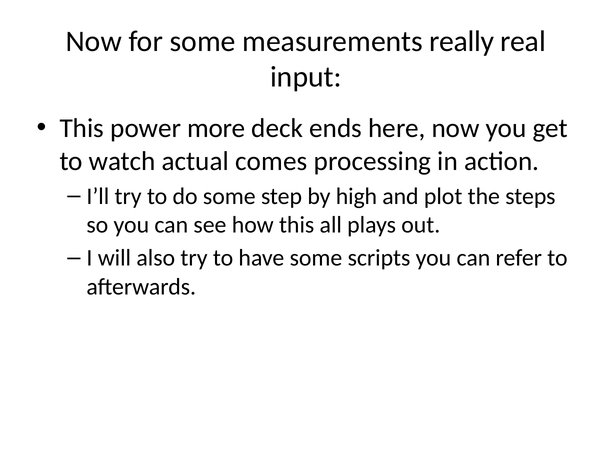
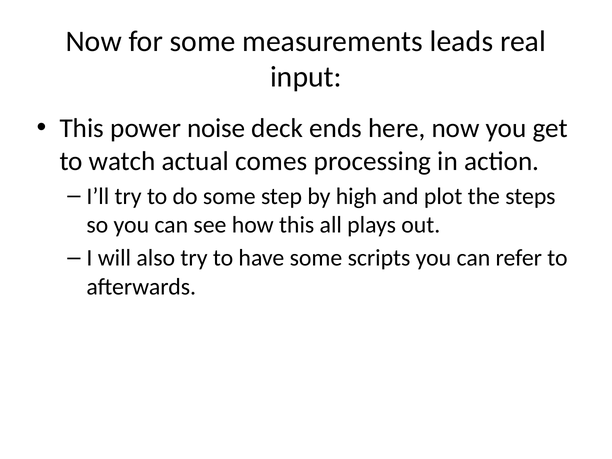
really: really -> leads (461, 41)
more: more -> noise (216, 128)
